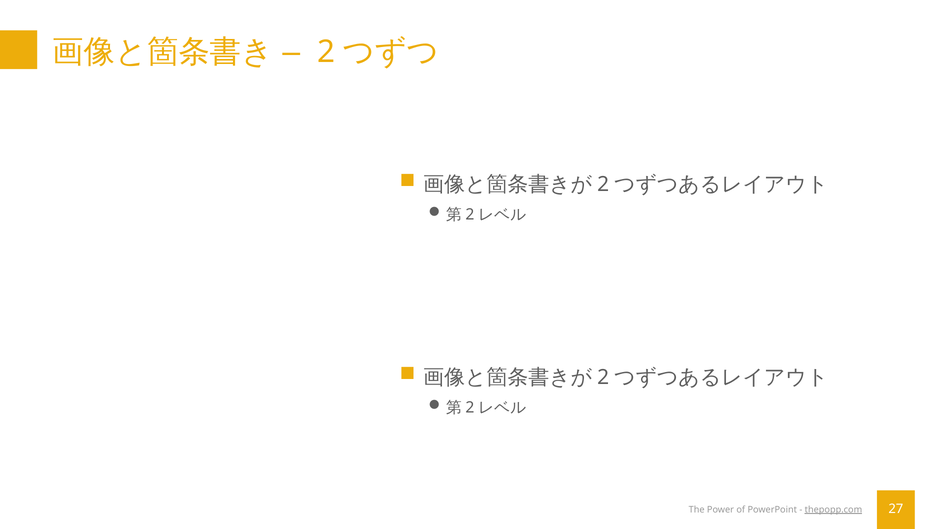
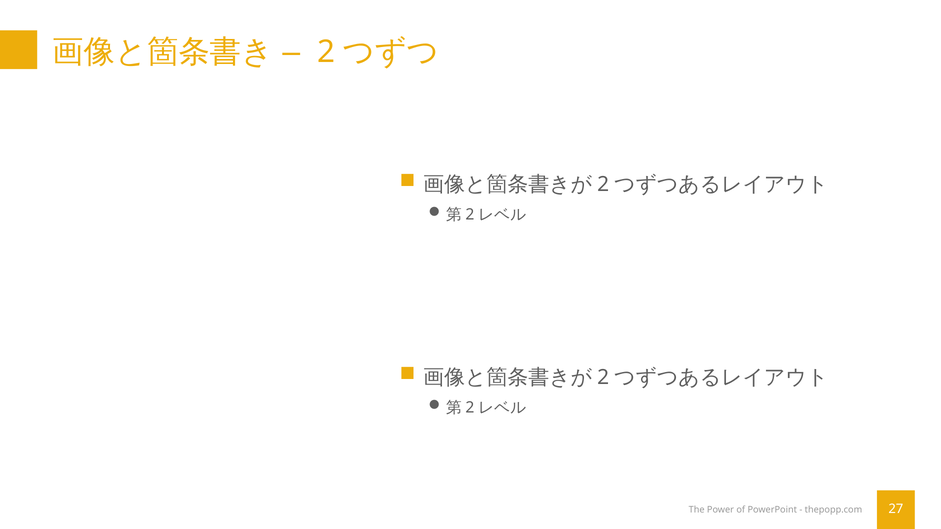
thepopp.com underline: present -> none (833, 510)
